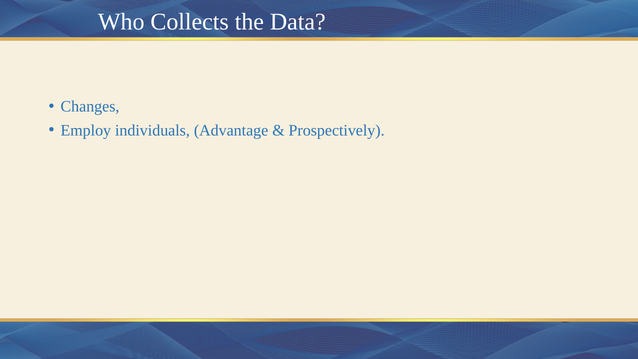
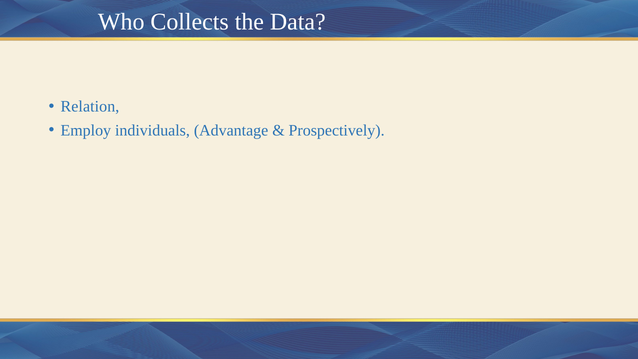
Changes: Changes -> Relation (90, 106)
